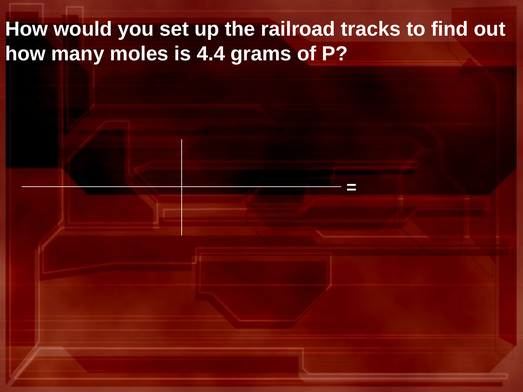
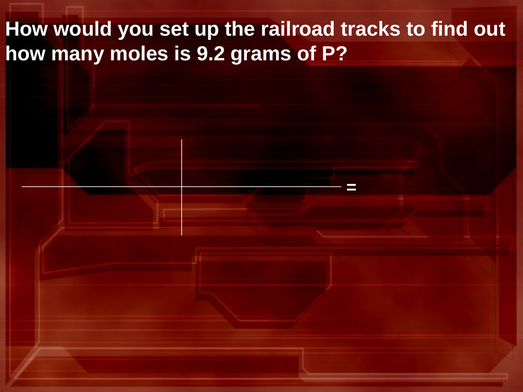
4.4: 4.4 -> 9.2 (211, 54)
